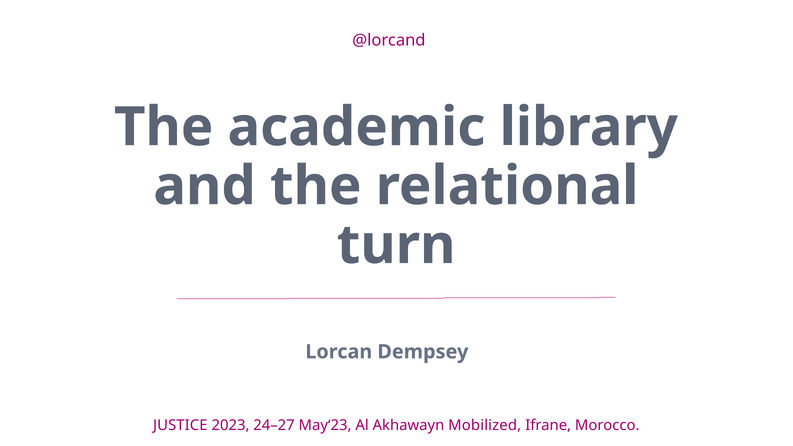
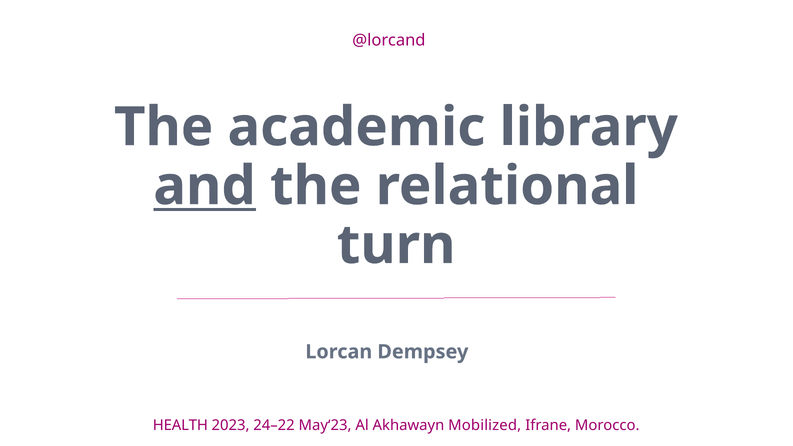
and underline: none -> present (205, 186)
JUSTICE: JUSTICE -> HEALTH (180, 425)
24–27: 24–27 -> 24–22 (274, 425)
